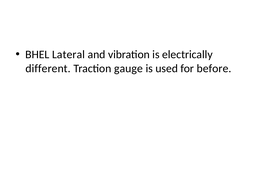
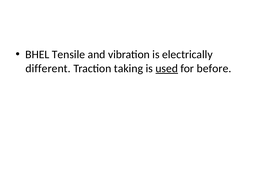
Lateral: Lateral -> Tensile (69, 55)
gauge: gauge -> taking (128, 68)
used underline: none -> present (167, 68)
